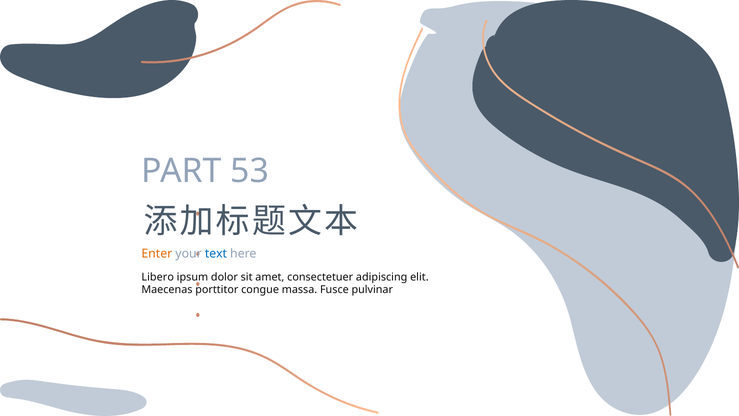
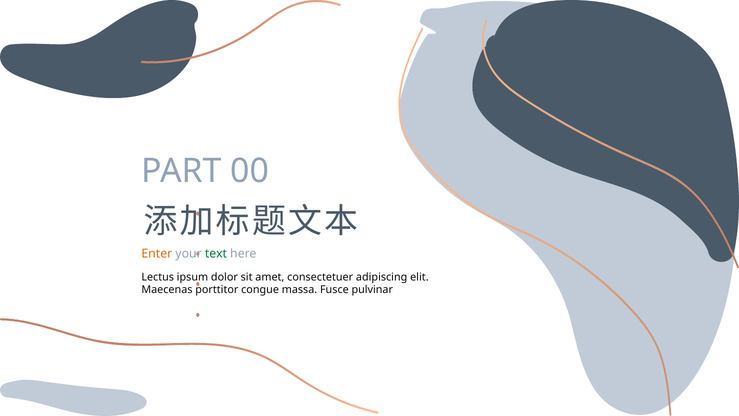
53: 53 -> 00 (250, 171)
text colour: blue -> green (216, 254)
Libero: Libero -> Lectus (158, 277)
